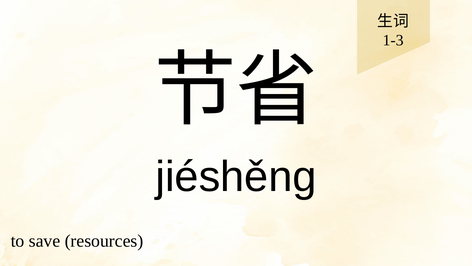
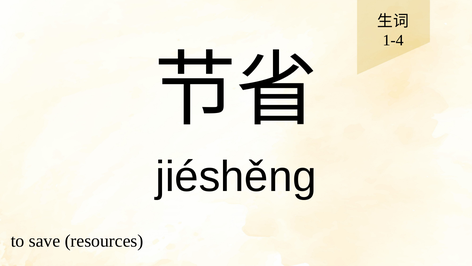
1-3: 1-3 -> 1-4 (393, 40)
